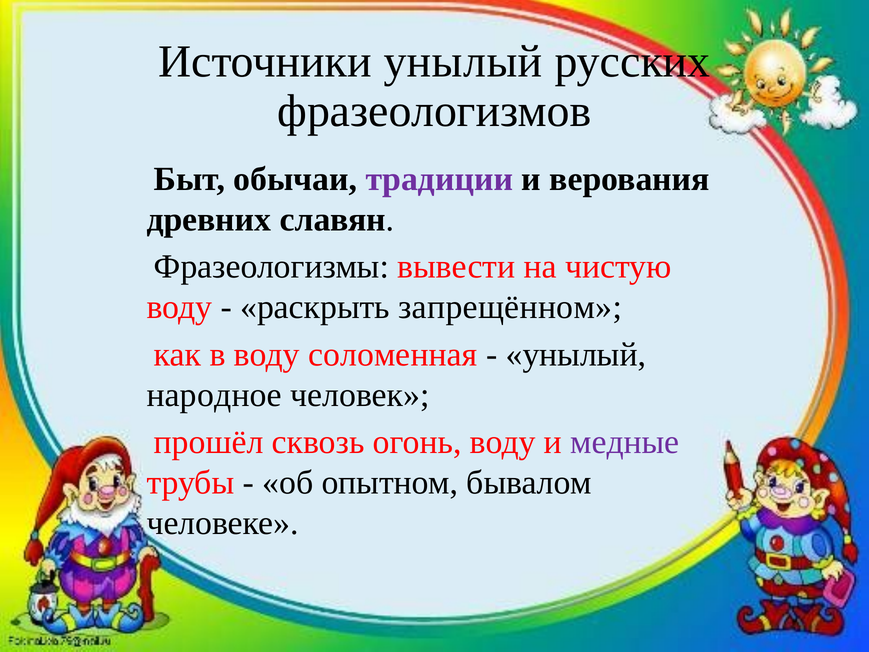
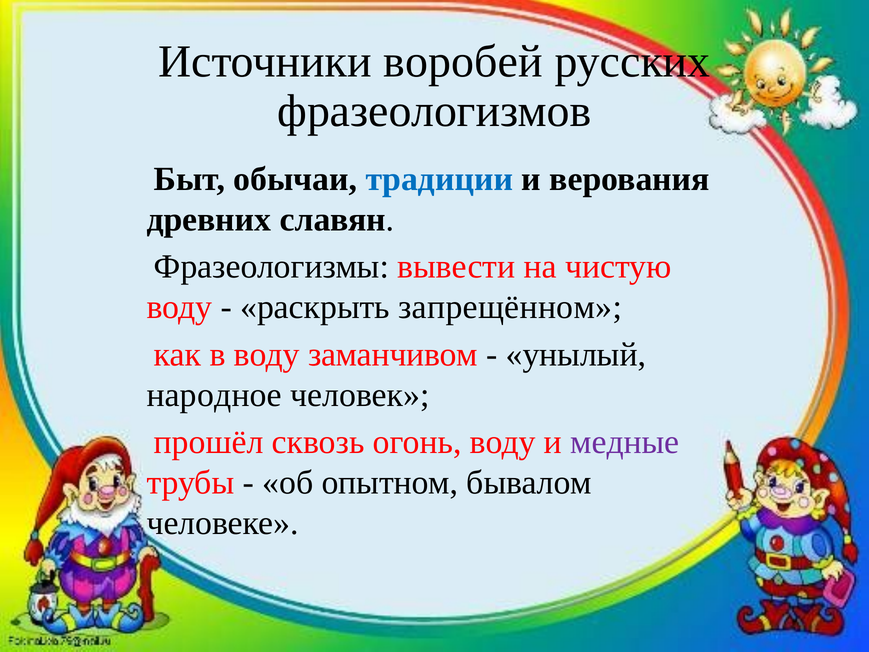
Источники унылый: унылый -> воробей (463, 62)
традиции colour: purple -> blue (439, 179)
соломенная: соломенная -> заманчивом (393, 354)
